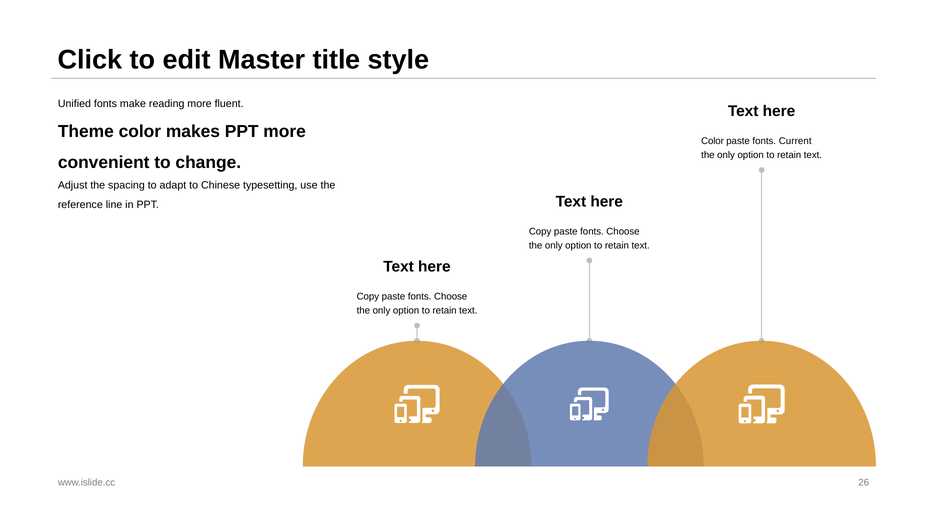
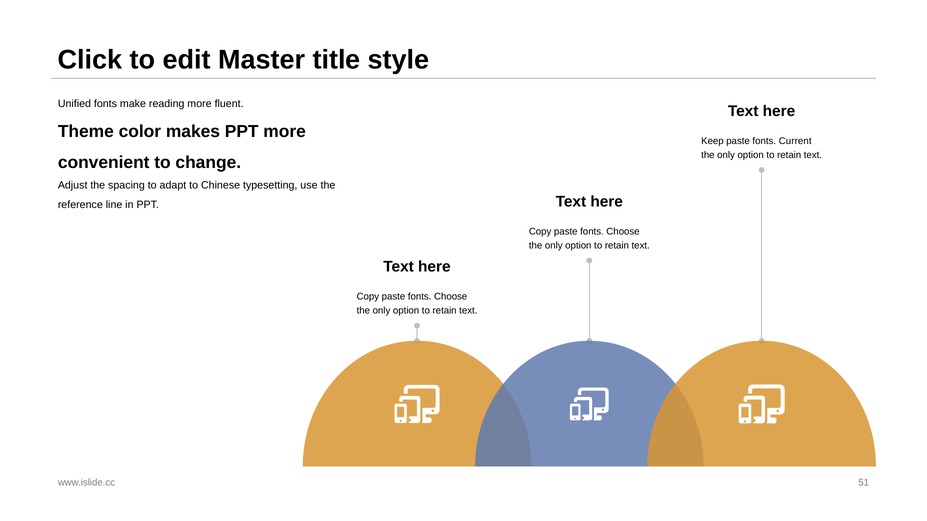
Color: Color -> Keep (712, 141)
26: 26 -> 51 (864, 483)
